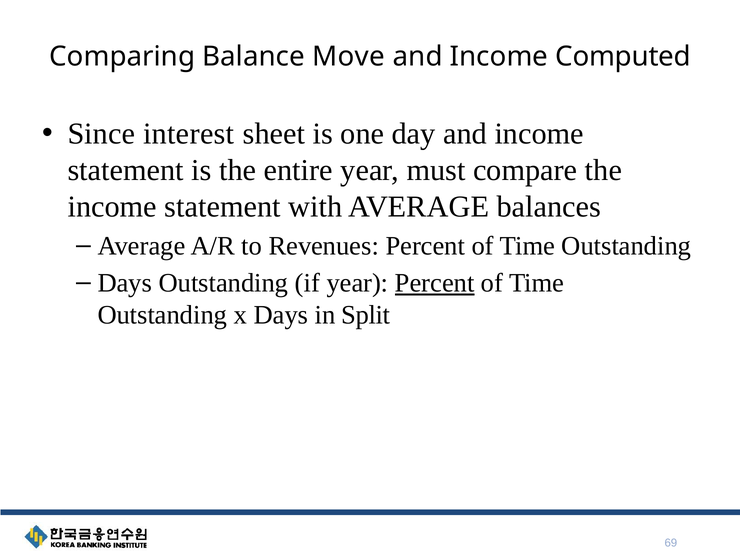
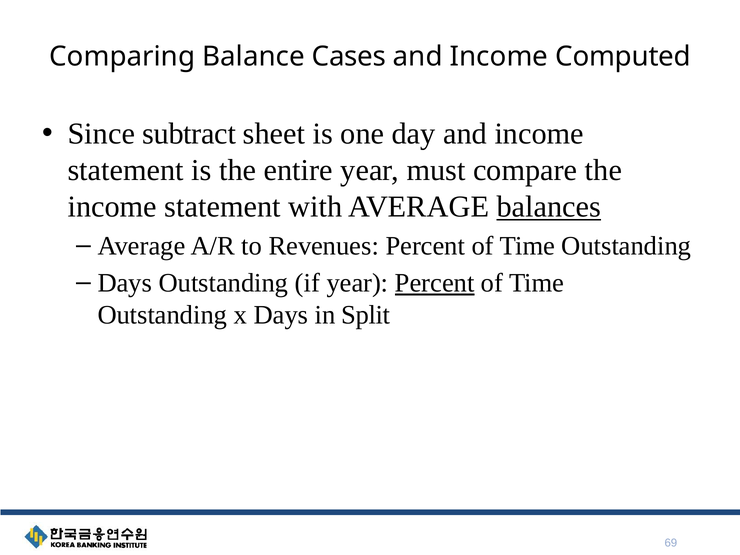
Move: Move -> Cases (349, 56)
interest: interest -> subtract (189, 134)
balances underline: none -> present (549, 207)
